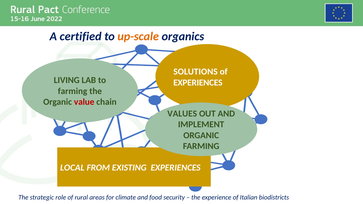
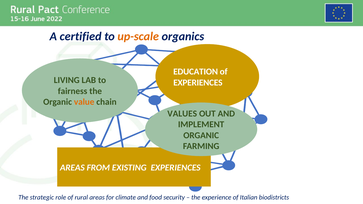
SOLUTIONS: SOLUTIONS -> EDUCATION (196, 72)
farming: farming -> fairness (73, 91)
value colour: red -> orange (84, 102)
LOCAL: LOCAL -> AREAS (72, 168)
